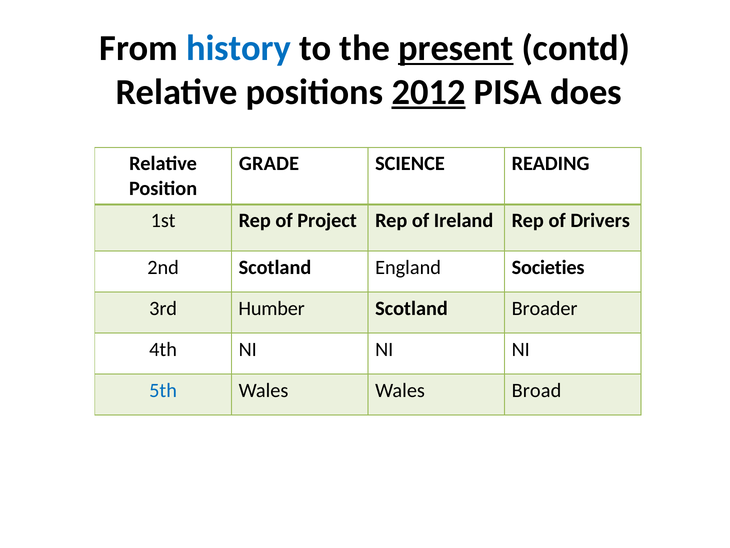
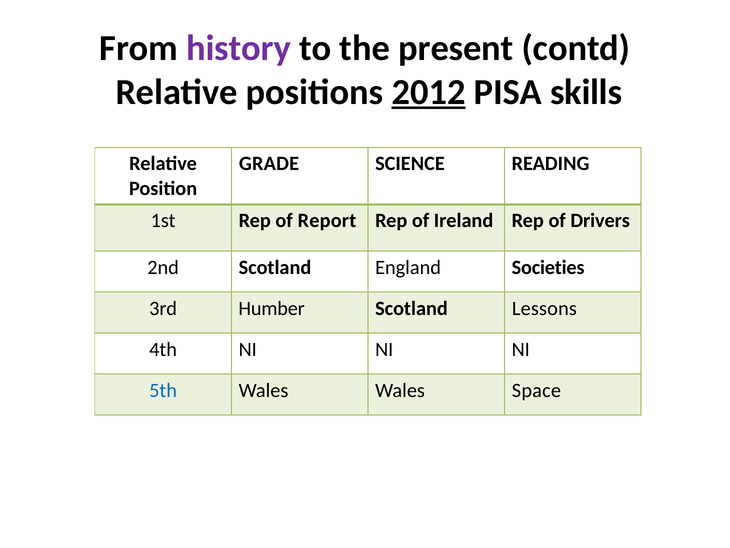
history colour: blue -> purple (239, 48)
present underline: present -> none (456, 48)
does: does -> skills (586, 92)
Project: Project -> Report (327, 221)
Broader: Broader -> Lessons (544, 308)
Broad: Broad -> Space (536, 390)
